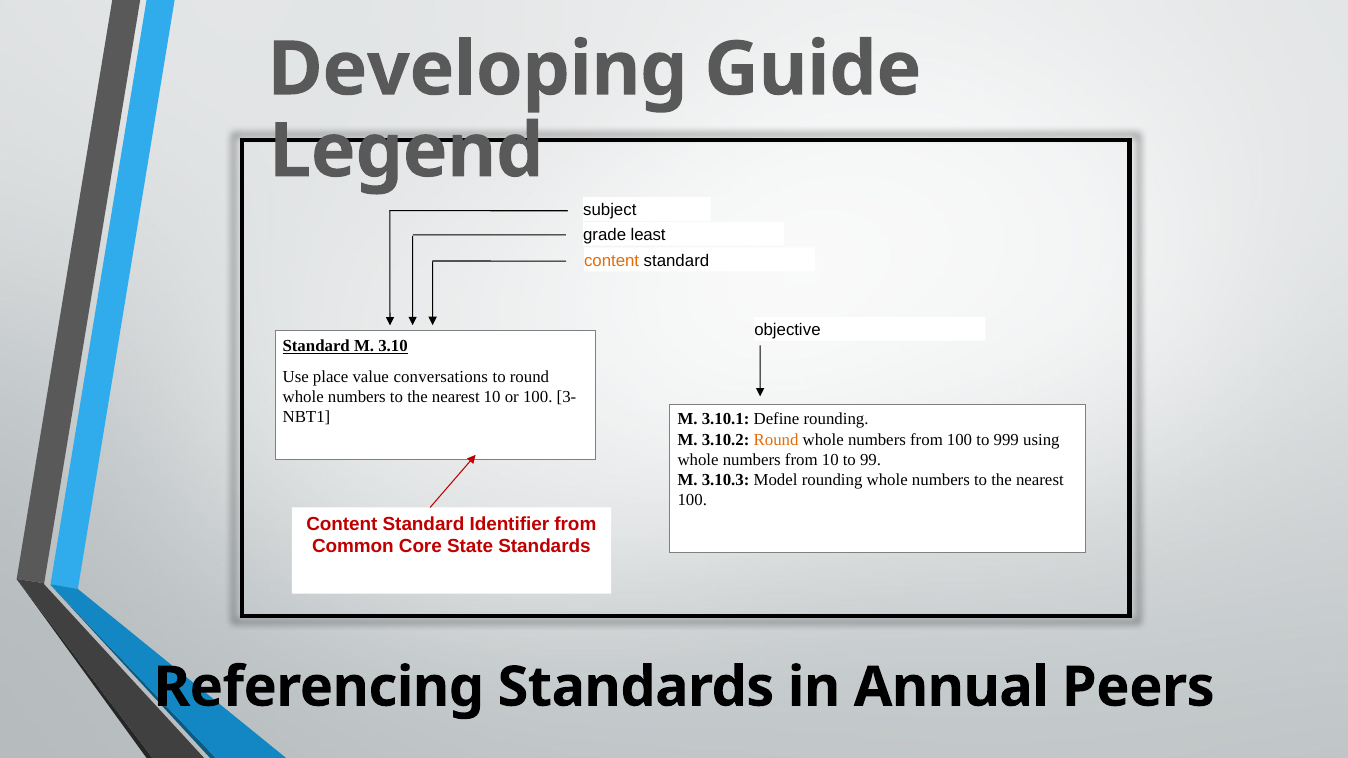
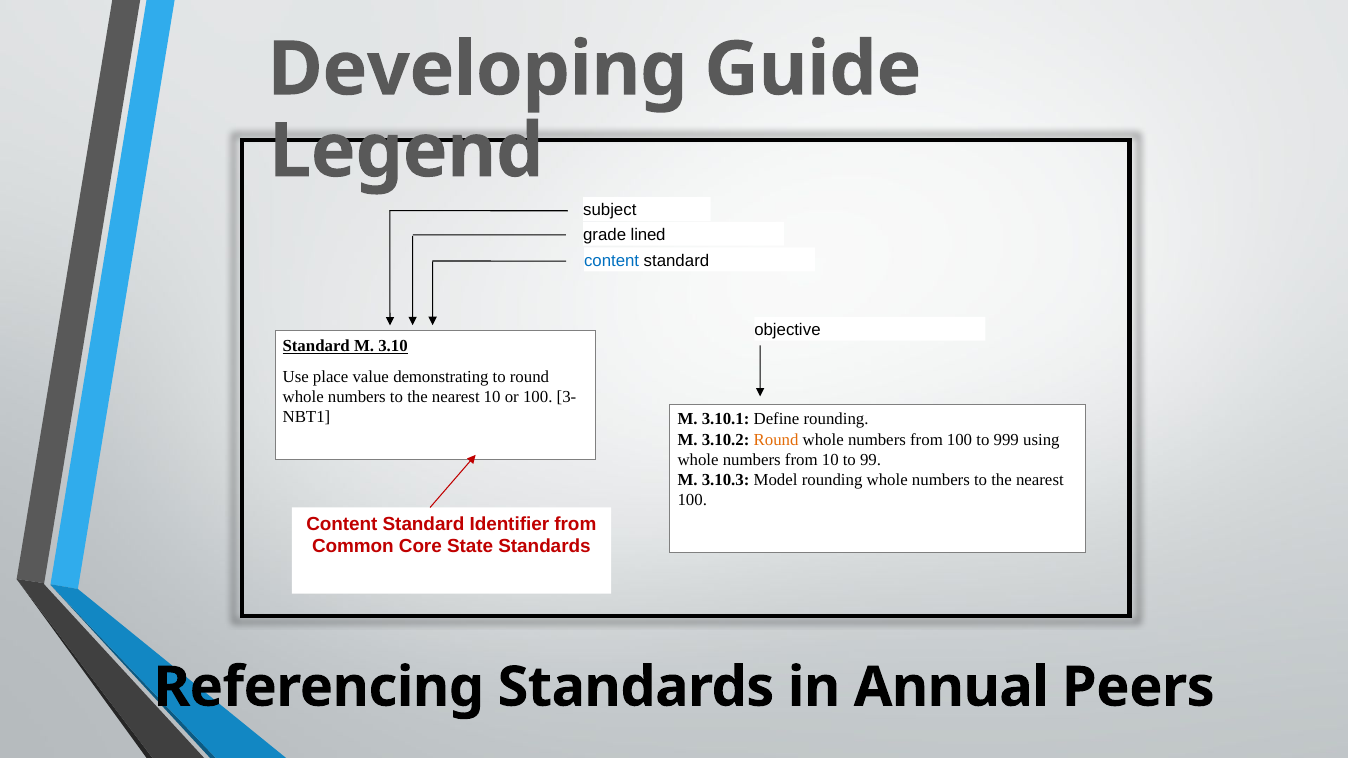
least: least -> lined (648, 235)
content colour: orange -> blue (612, 261)
conversations: conversations -> demonstrating (441, 377)
